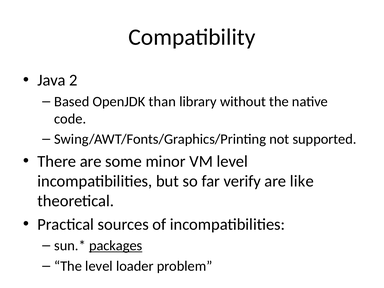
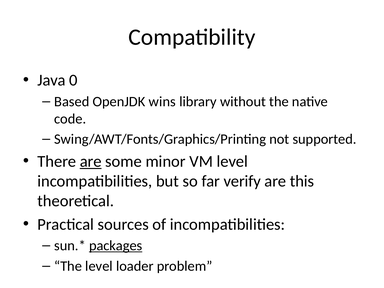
2: 2 -> 0 (73, 80)
than: than -> wins (162, 102)
are underline: none -> present (91, 161)
like: like -> this (302, 181)
